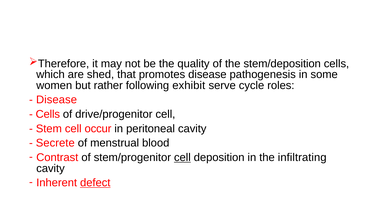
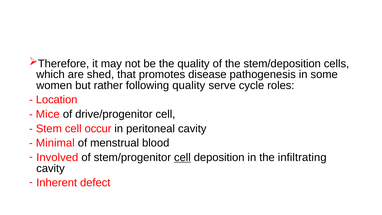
following exhibit: exhibit -> quality (189, 85)
Disease: Disease -> Location (57, 100)
Cells: Cells -> Mice (48, 114)
Secrete: Secrete -> Minimal (55, 143)
Contrast: Contrast -> Involved (57, 157)
defect underline: present -> none (95, 183)
